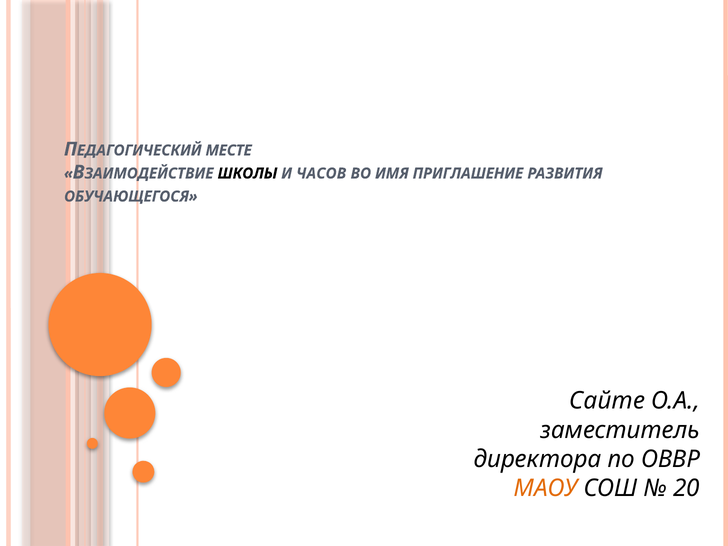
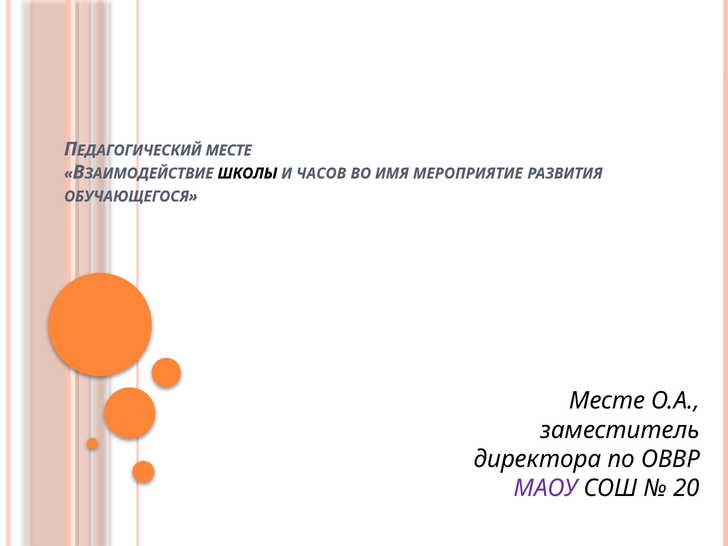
ПРИГЛАШЕНИЕ: ПРИГЛАШЕНИЕ -> МЕРОПРИЯТИЕ (468, 173)
Сайте: Сайте -> Месте (607, 401)
МАОУ colour: orange -> purple (546, 488)
